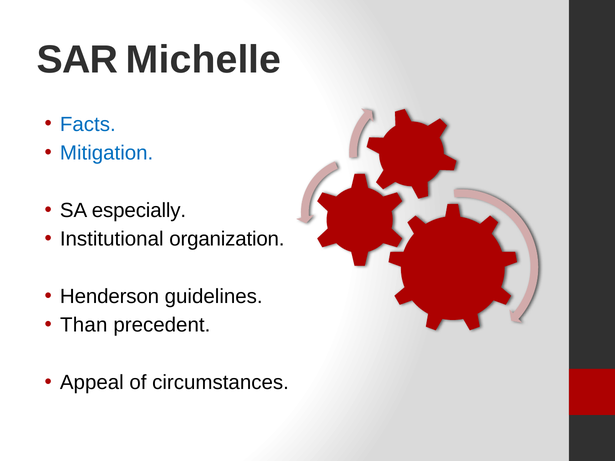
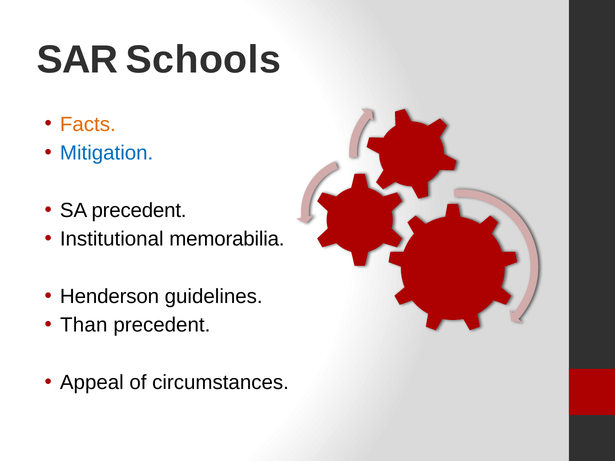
Michelle: Michelle -> Schools (203, 60)
Facts colour: blue -> orange (88, 124)
SA especially: especially -> precedent (139, 211)
organization: organization -> memorabilia (227, 239)
